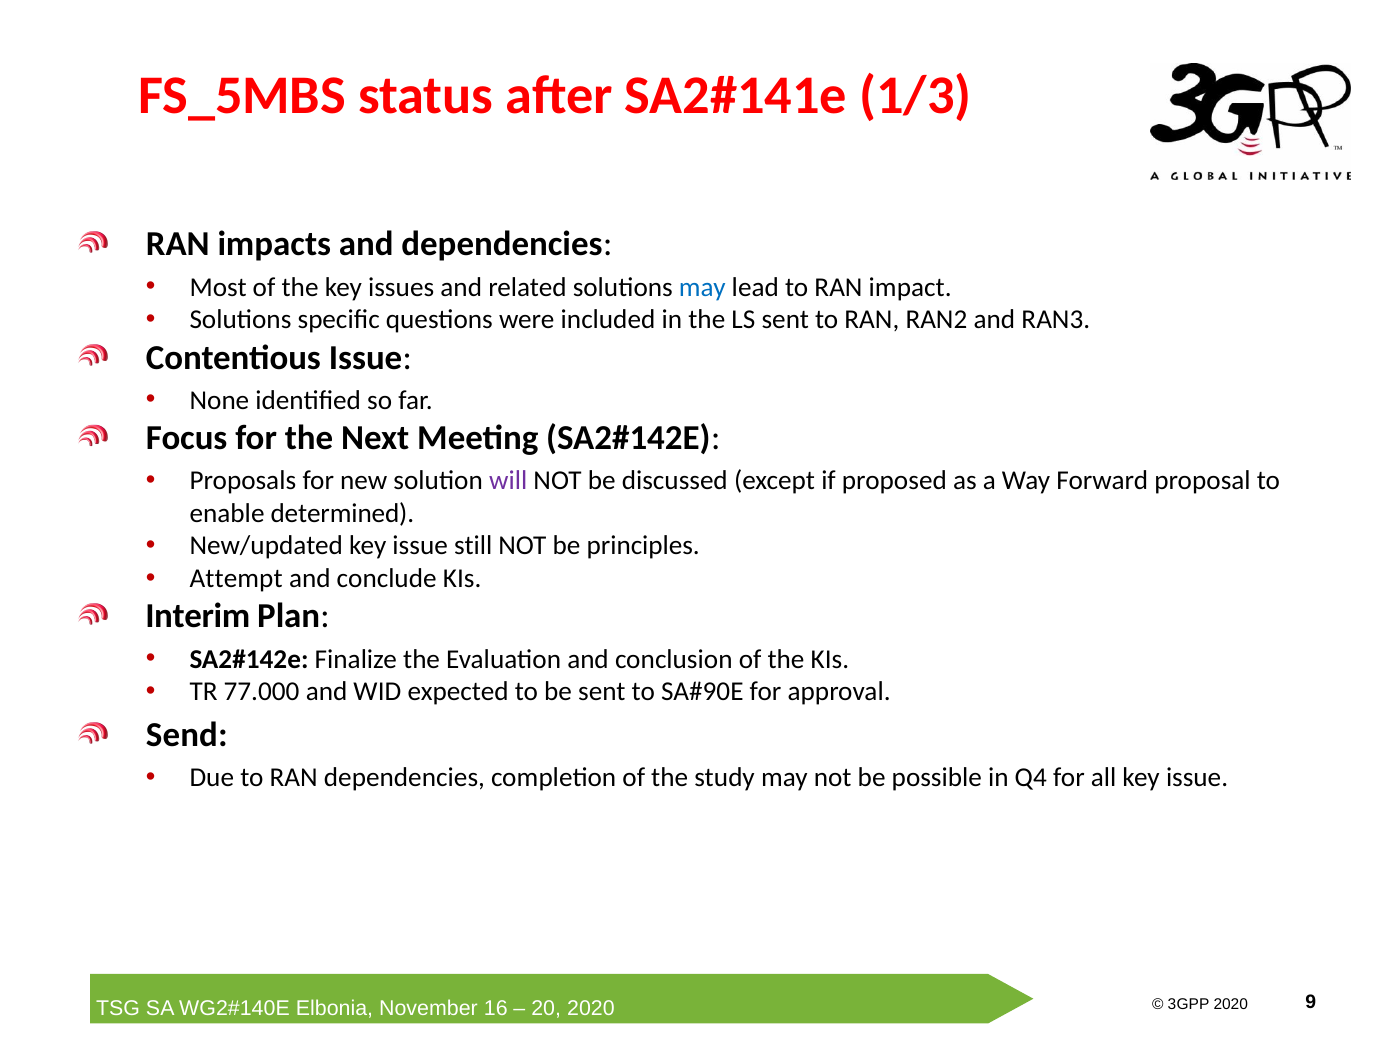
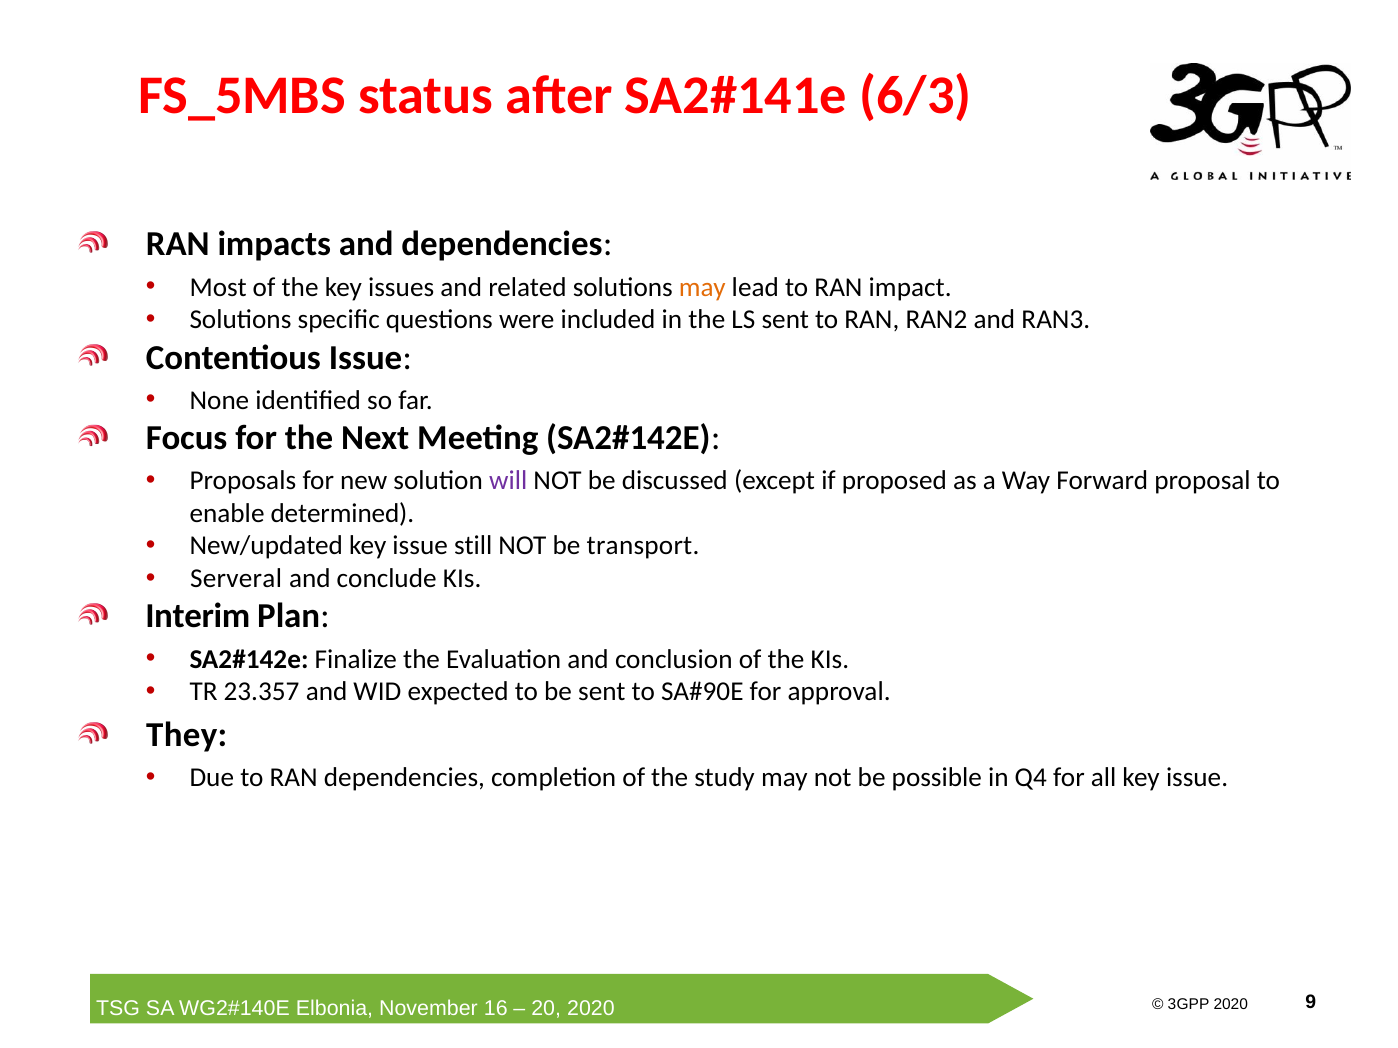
1/3: 1/3 -> 6/3 (916, 96)
may colour: blue -> orange (702, 287)
principles: principles -> transport (643, 546)
Attempt: Attempt -> Serveral (236, 579)
77.000: 77.000 -> 23.357 (262, 692)
Send: Send -> They (187, 736)
